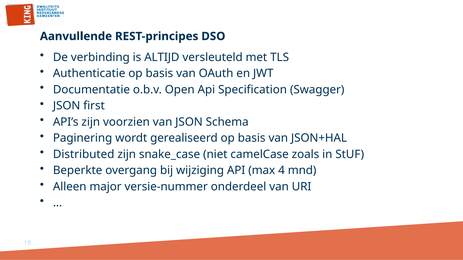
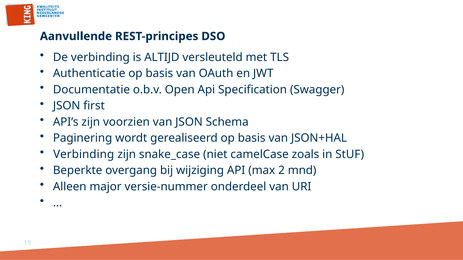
Distributed: Distributed -> Verbinding (84, 155)
4: 4 -> 2 (282, 171)
